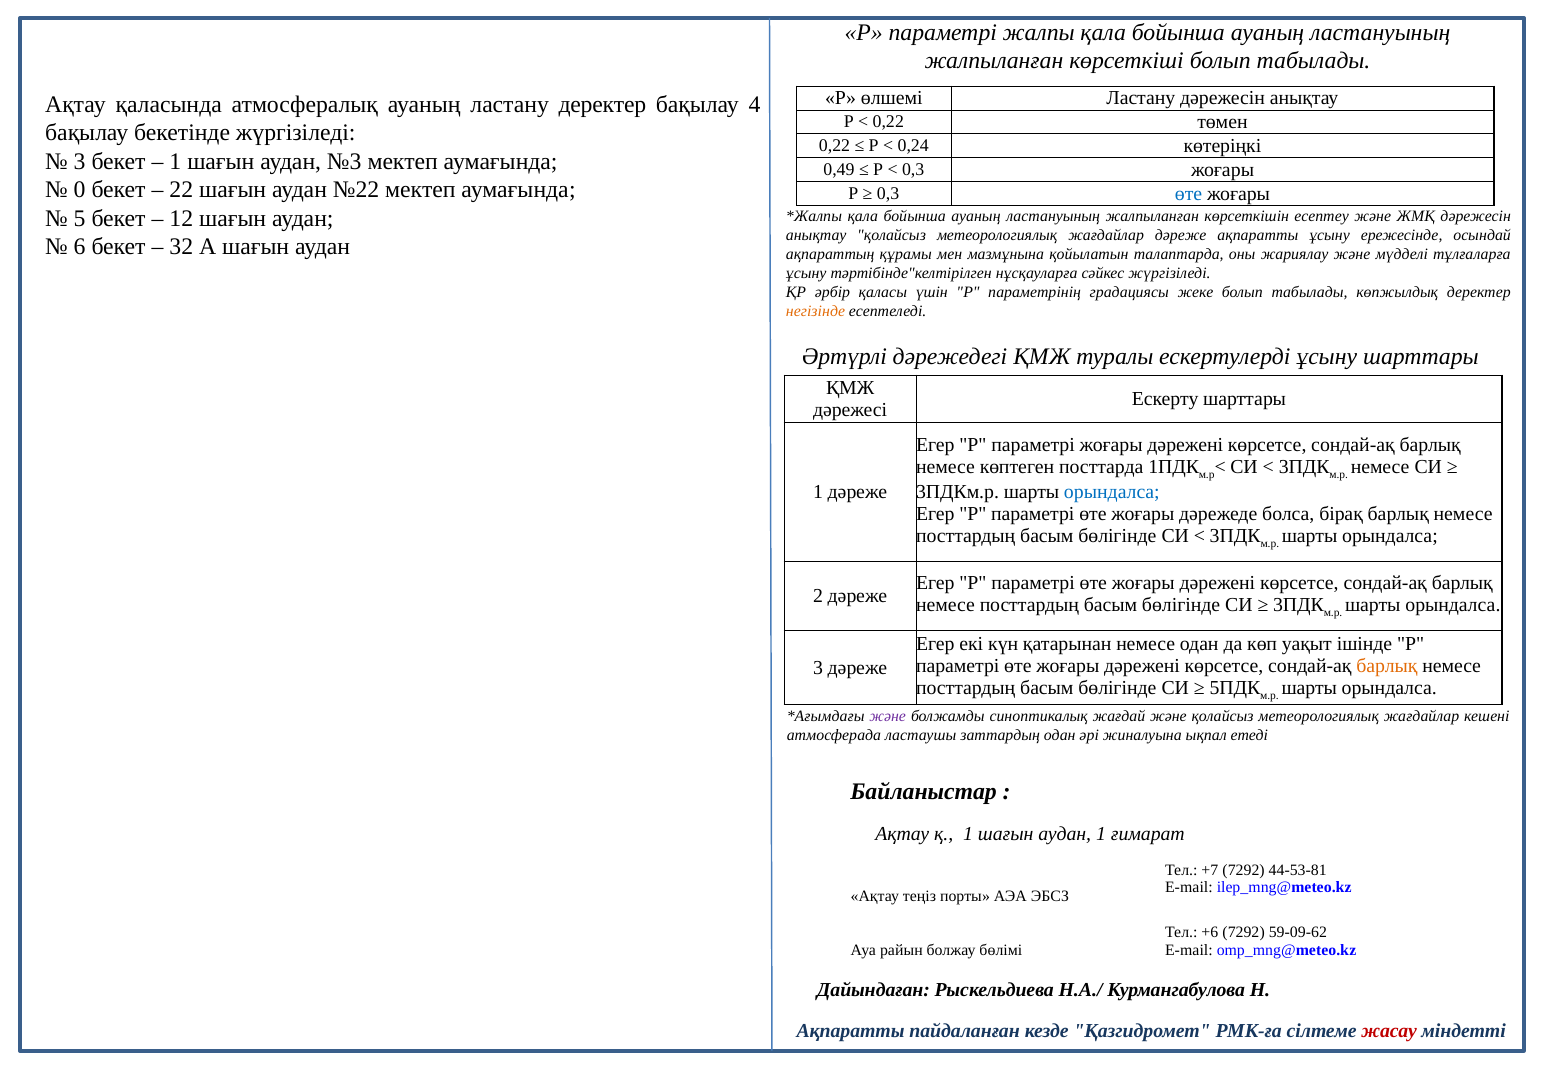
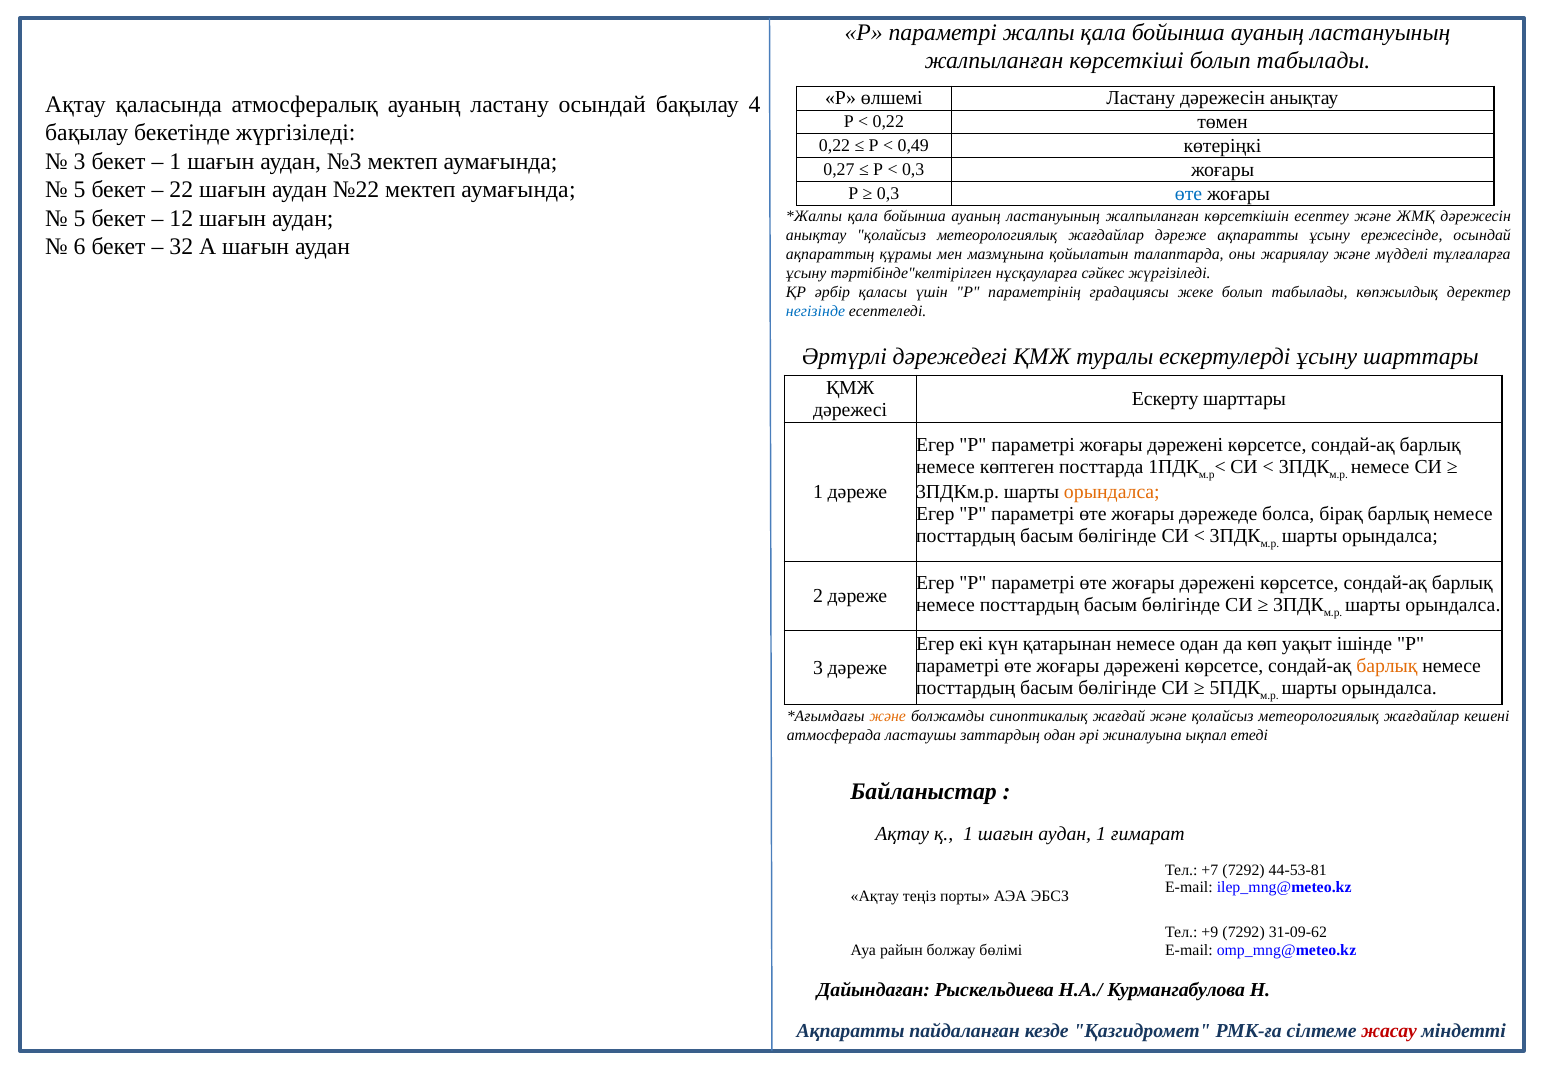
ластану деректер: деректер -> осындай (602, 105)
0,24: 0,24 -> 0,49 (913, 146)
0,49: 0,49 -> 0,27 (839, 170)
0: 0 -> 5 (80, 190)
негізінде colour: orange -> blue (815, 311)
орындалса colour: blue -> orange (1112, 492)
және colour: purple -> orange (888, 717)
+6: +6 -> +9 (1210, 932)
59-09-62: 59-09-62 -> 31-09-62 (1298, 932)
